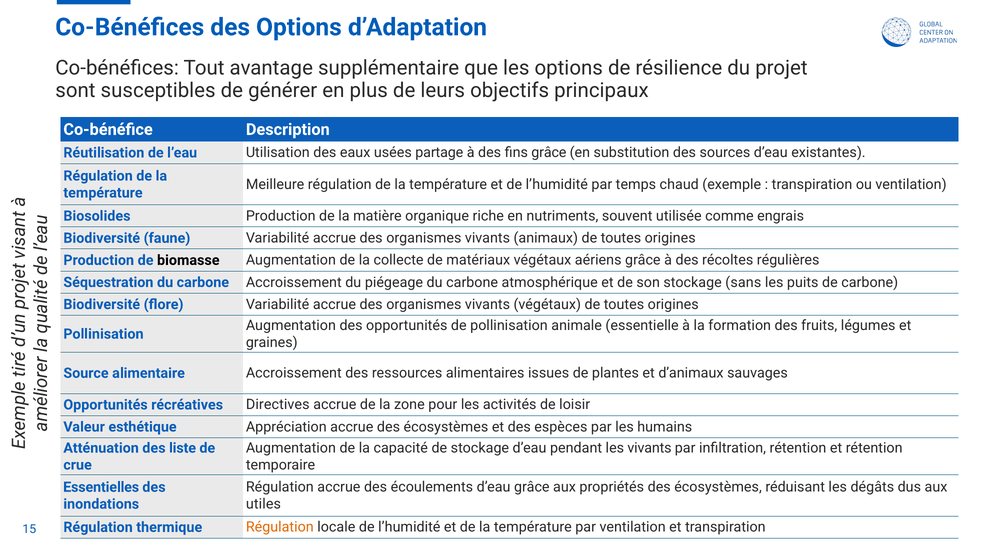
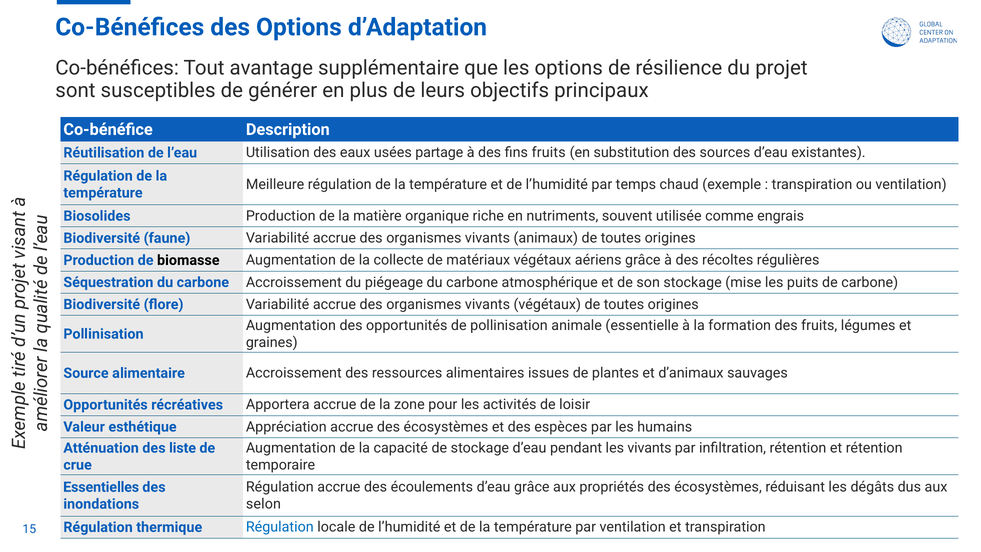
fins grâce: grâce -> fruits (549, 153)
sans: sans -> mise (743, 282)
Directives: Directives -> Apportera (278, 405)
utiles: utiles -> selon (263, 504)
Régulation colour: orange -> blue (280, 527)
